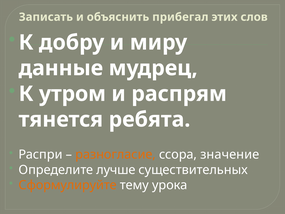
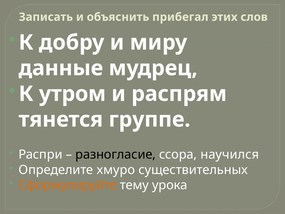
ребята: ребята -> группе (149, 119)
разногласие colour: orange -> black (116, 154)
значение: значение -> научился (230, 154)
лучше: лучше -> хмуро (116, 170)
